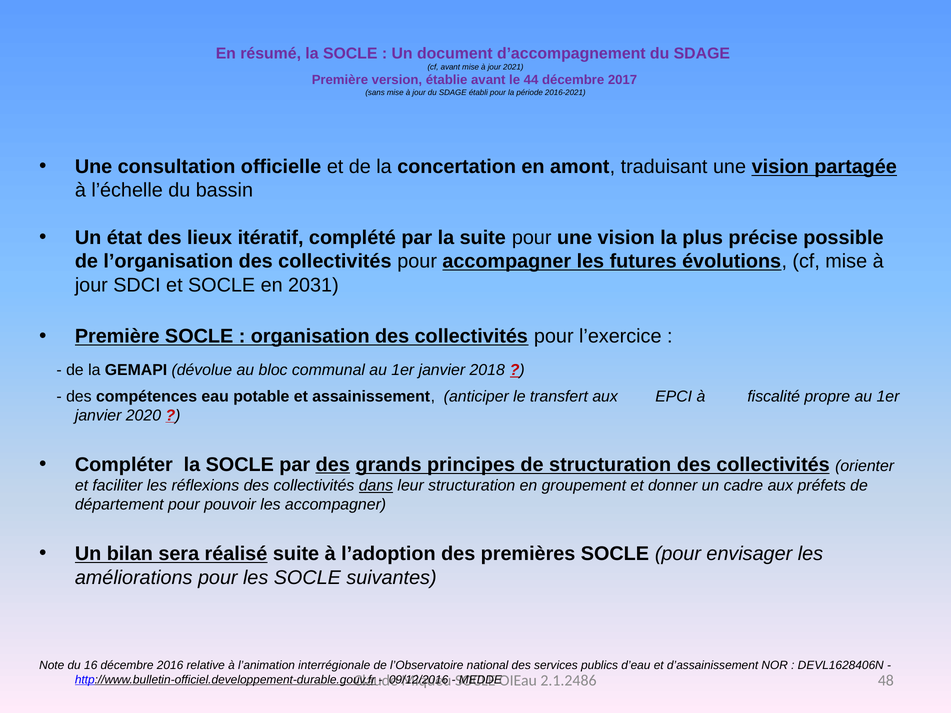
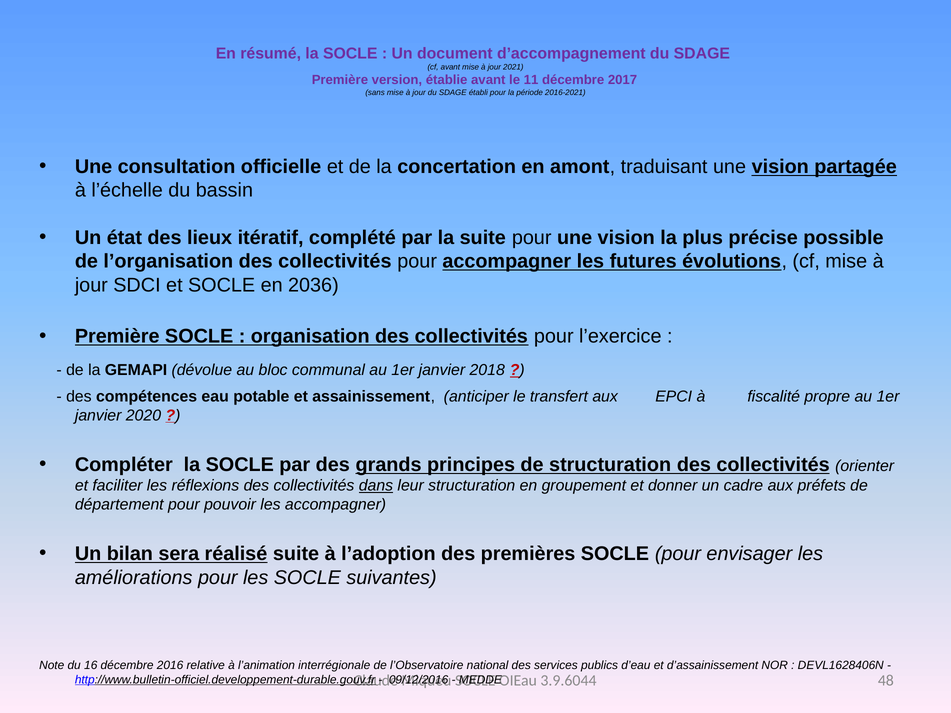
44: 44 -> 11 (531, 80)
2031: 2031 -> 2036 (313, 285)
des underline: present -> none (333, 465)
2.1.2486: 2.1.2486 -> 3.9.6044 (569, 681)
